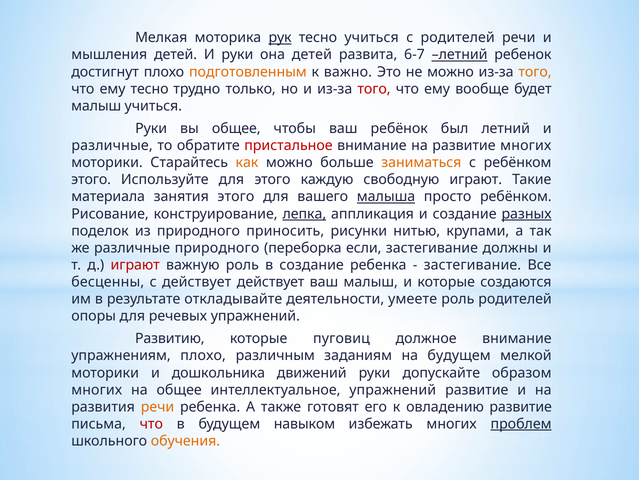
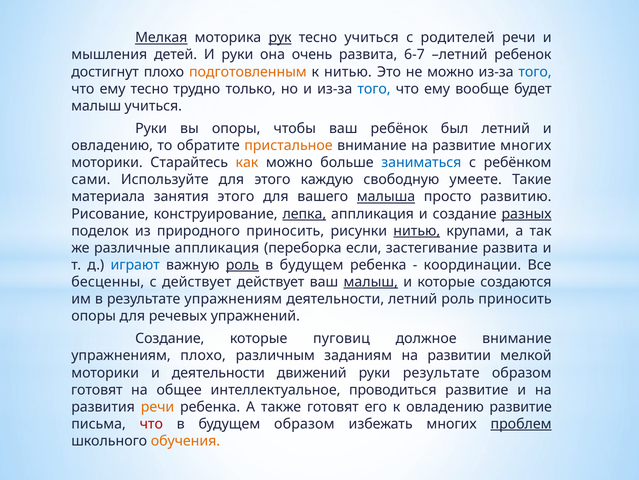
Мелкая underline: none -> present (161, 38)
она детей: детей -> очень (312, 55)
летний underline: present -> none (460, 55)
к важно: важно -> нитью (348, 72)
того colour: orange -> blue (535, 72)
того colour: red -> blue (374, 89)
вы общее: общее -> опоры (236, 128)
различные: различные -> овладению (112, 145)
пристальное colour: red -> orange (288, 145)
заниматься colour: orange -> blue (421, 162)
этого: этого -> сами (91, 179)
свободную играют: играют -> умеете (476, 179)
просто ребёнком: ребёнком -> развитию (516, 196)
нитью underline: none -> present (417, 231)
различные природного: природного -> аппликация (217, 248)
застегивание должны: должны -> развита (510, 248)
играют colour: red -> blue (135, 265)
роль underline: none -> present (242, 265)
создание: создание -> будущем (312, 265)
застегивание: застегивание -> координации (472, 265)
малыш underline: none -> present (371, 282)
результате откладывайте: откладывайте -> упражнениям (233, 299)
деятельности умеете: умеете -> летний (413, 299)
роль родителей: родителей -> приносить (515, 299)
Развитию: Развитию -> Создание (170, 338)
на будущем: будущем -> развитии (459, 355)
и дошкольника: дошкольника -> деятельности (218, 372)
руки допускайте: допускайте -> результате (441, 372)
многих: многих -> готовят (97, 389)
интеллектуальное упражнений: упражнений -> проводиться (393, 389)
будущем навыком: навыком -> образом (304, 423)
